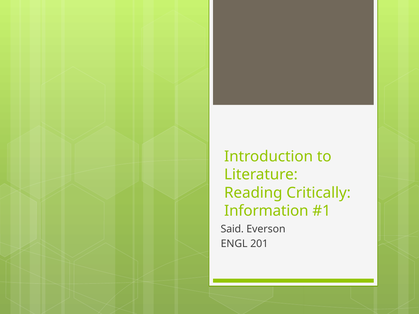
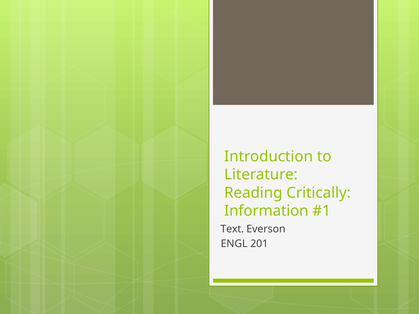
Said: Said -> Text (232, 229)
